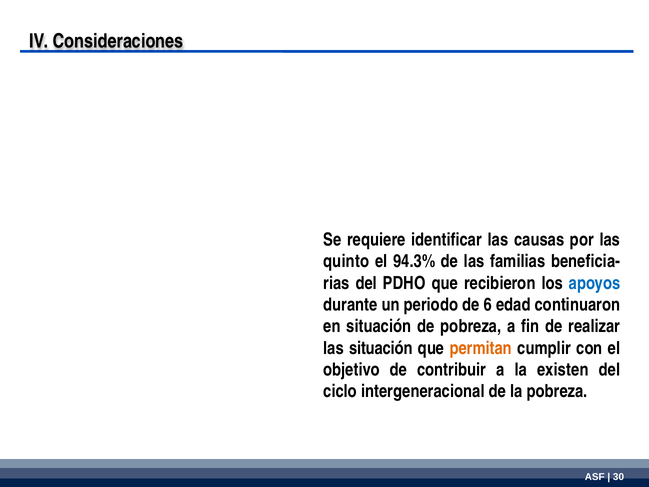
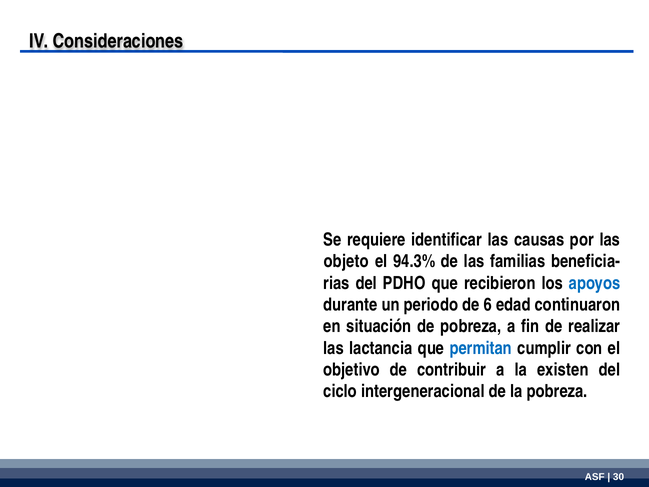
quinto: quinto -> objeto (346, 261)
las situación: situación -> lactancia (381, 348)
permitan colour: orange -> blue (481, 348)
